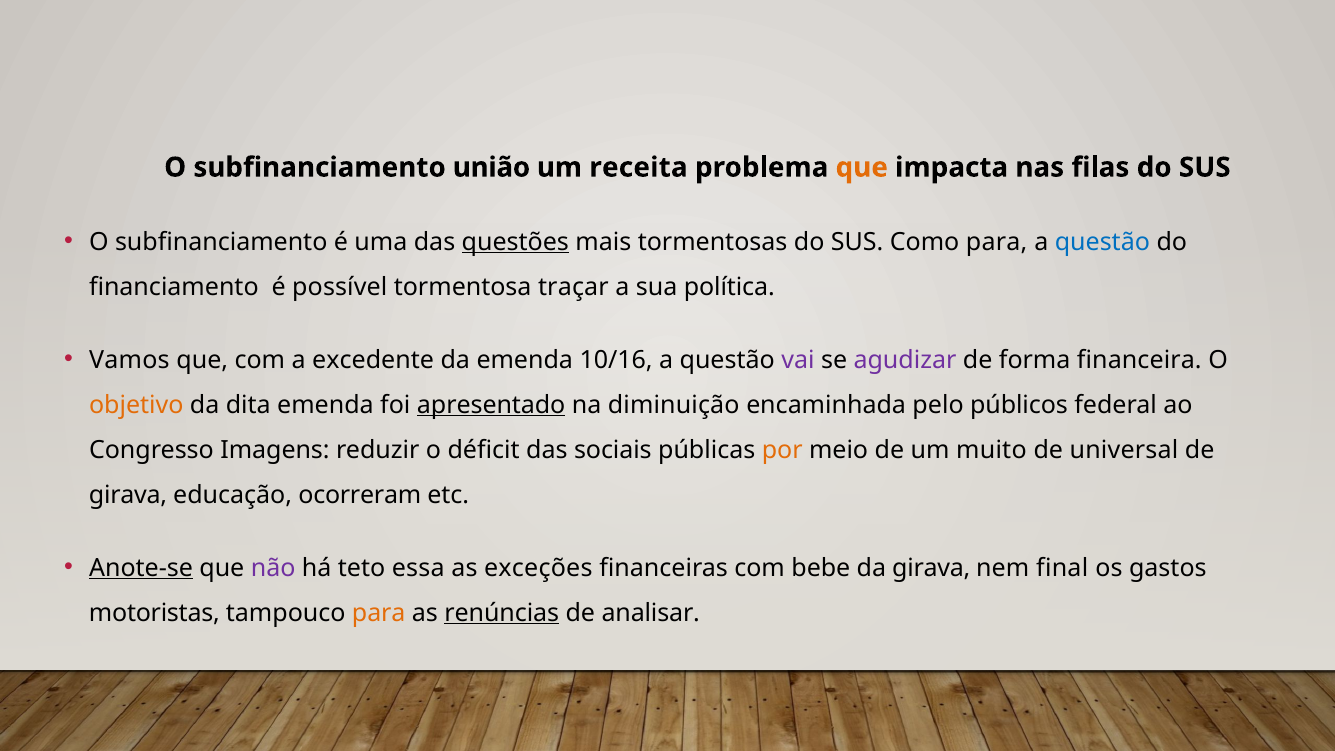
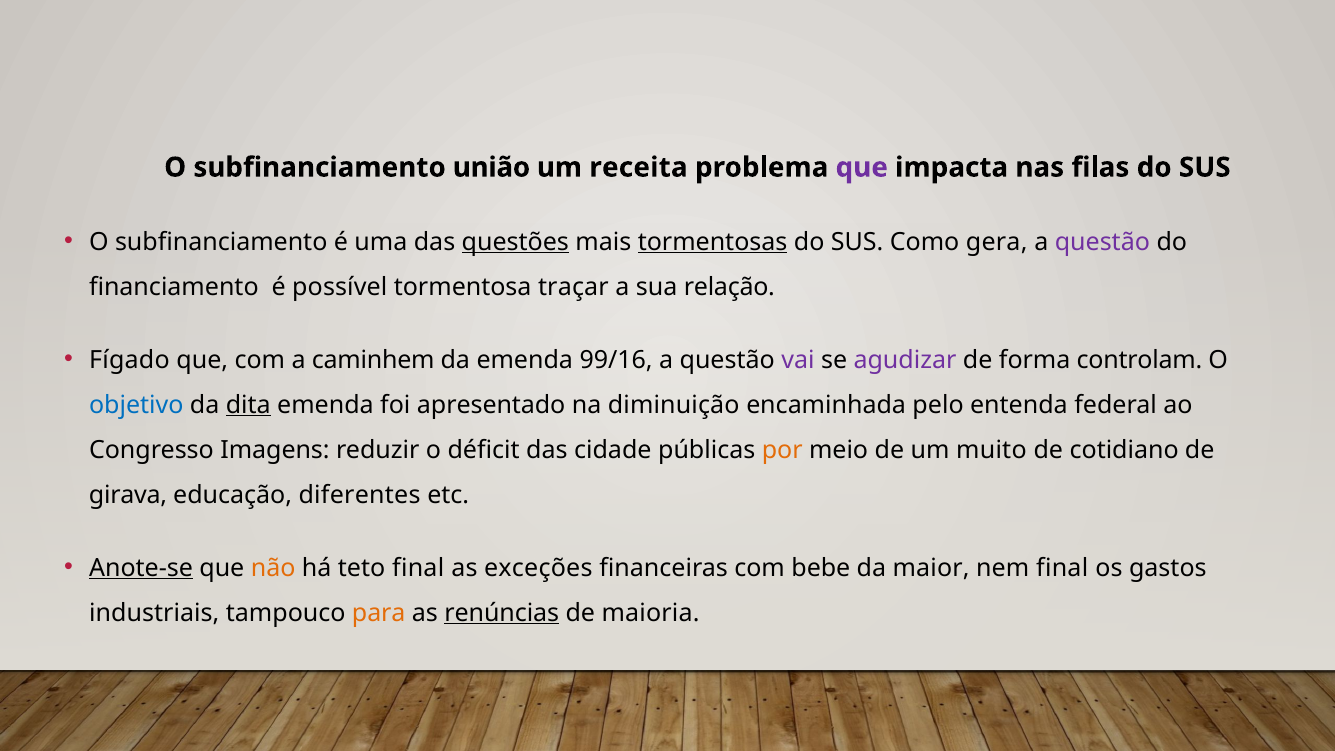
que colour: orange -> purple (862, 167)
tormentosas underline: none -> present (713, 242)
Como para: para -> gera (997, 242)
questão colour: blue -> purple (1102, 242)
política: política -> relação (729, 287)
Vamos: Vamos -> Fígado (129, 360)
excedente: excedente -> caminhem (373, 360)
10/16: 10/16 -> 99/16 (616, 360)
financeira: financeira -> controlam (1139, 360)
objetivo colour: orange -> blue (136, 405)
dita underline: none -> present (248, 405)
apresentado underline: present -> none (491, 405)
públicos: públicos -> entenda (1019, 405)
sociais: sociais -> cidade (613, 450)
universal: universal -> cotidiano (1124, 450)
ocorreram: ocorreram -> diferentes (360, 495)
não colour: purple -> orange (273, 568)
teto essa: essa -> final (418, 568)
da girava: girava -> maior (931, 568)
motoristas: motoristas -> industriais (154, 613)
analisar: analisar -> maioria (651, 613)
